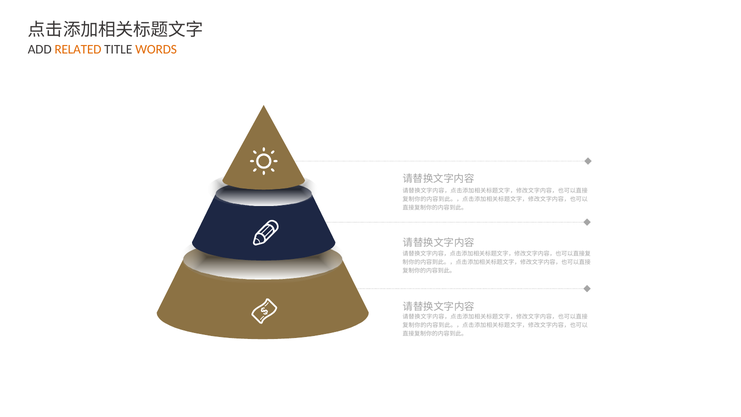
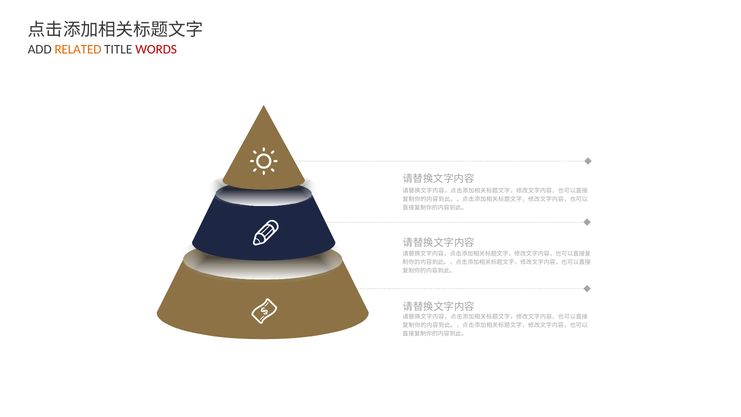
WORDS colour: orange -> red (156, 49)
